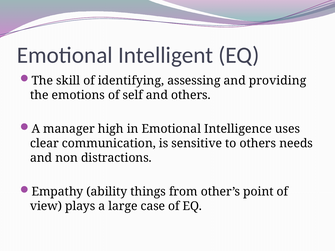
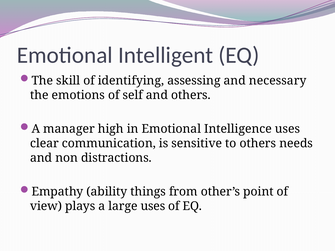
providing: providing -> necessary (278, 81)
large case: case -> uses (153, 206)
